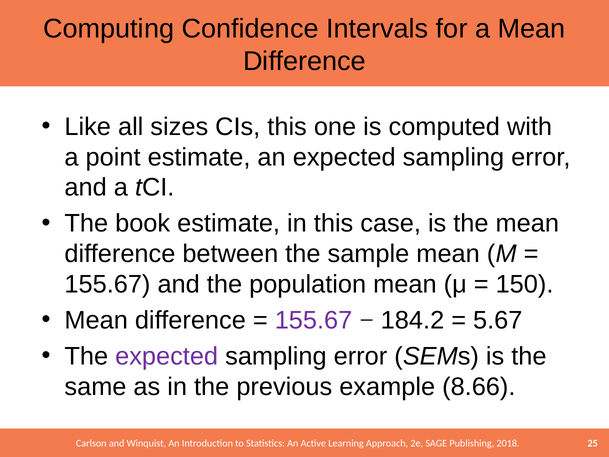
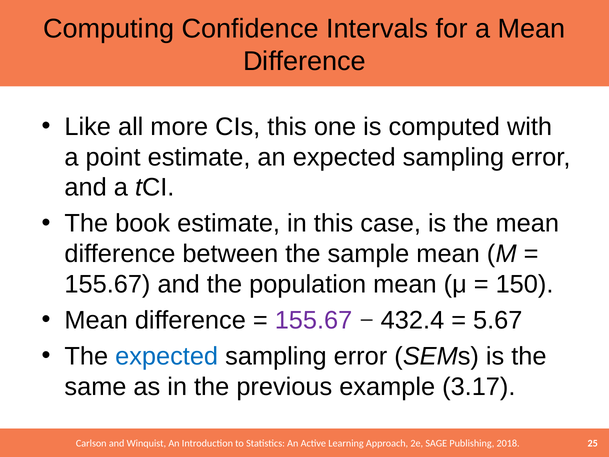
sizes: sizes -> more (179, 127)
184.2: 184.2 -> 432.4 (412, 320)
expected colour: purple -> blue (167, 356)
8.66: 8.66 -> 3.17 (479, 386)
